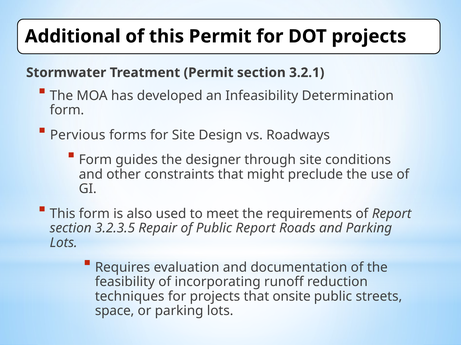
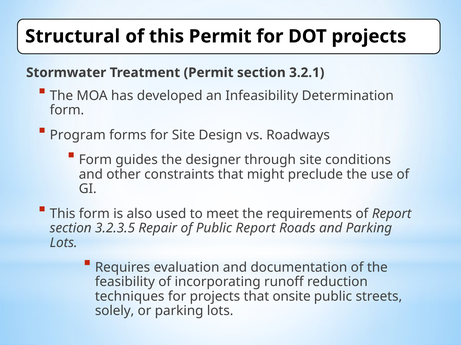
Additional: Additional -> Structural (73, 36)
Pervious: Pervious -> Program (78, 135)
space: space -> solely (115, 312)
